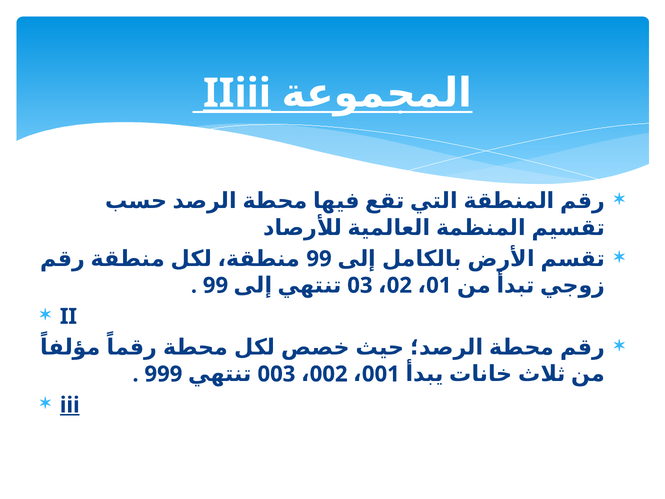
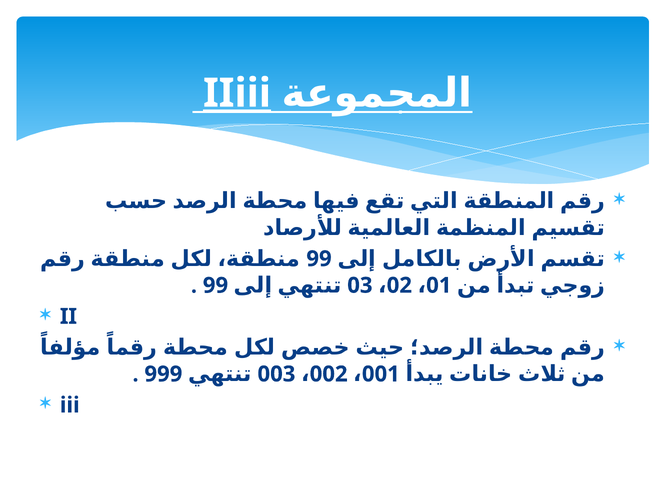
iii underline: present -> none (70, 405)
